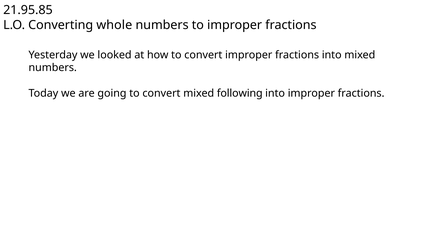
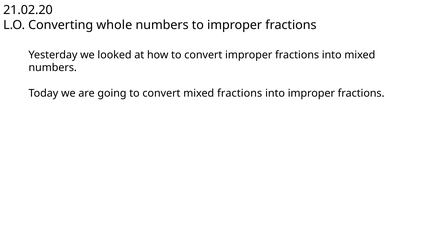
21.95.85: 21.95.85 -> 21.02.20 (28, 10)
mixed following: following -> fractions (240, 94)
